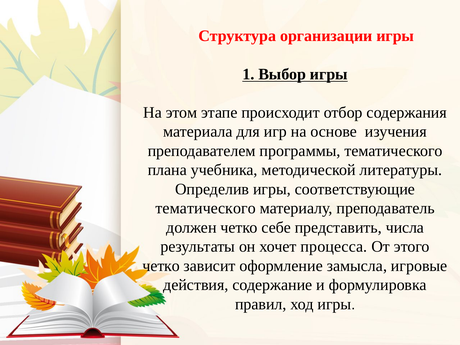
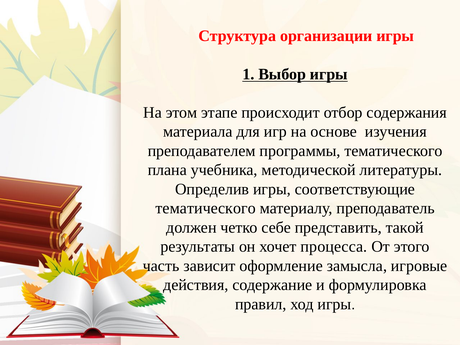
числа: числа -> такой (405, 227)
четко: четко -> часть (161, 266)
